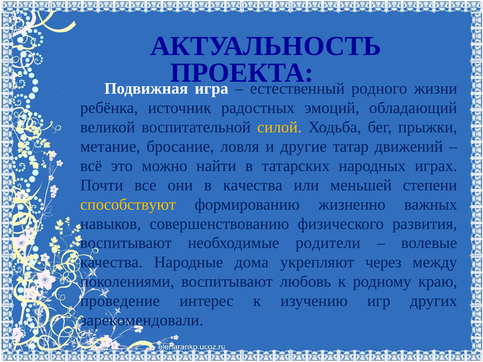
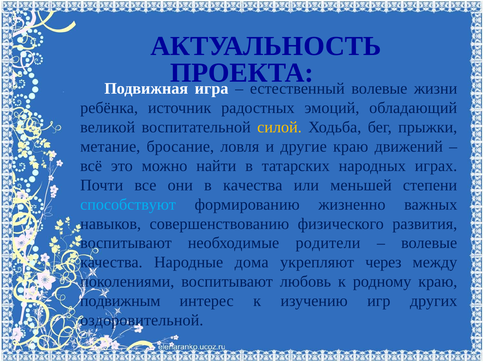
естественный родного: родного -> волевые (379, 89)
другие татар: татар -> краю (351, 147)
способствуют colour: yellow -> light blue (128, 205)
проведение: проведение -> подвижным (120, 301)
зарекомендовали: зарекомендовали -> оздоровительной (142, 320)
